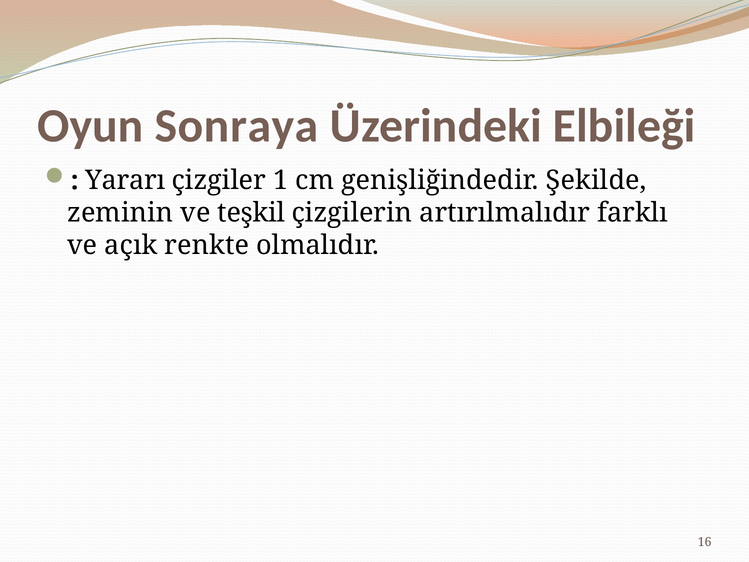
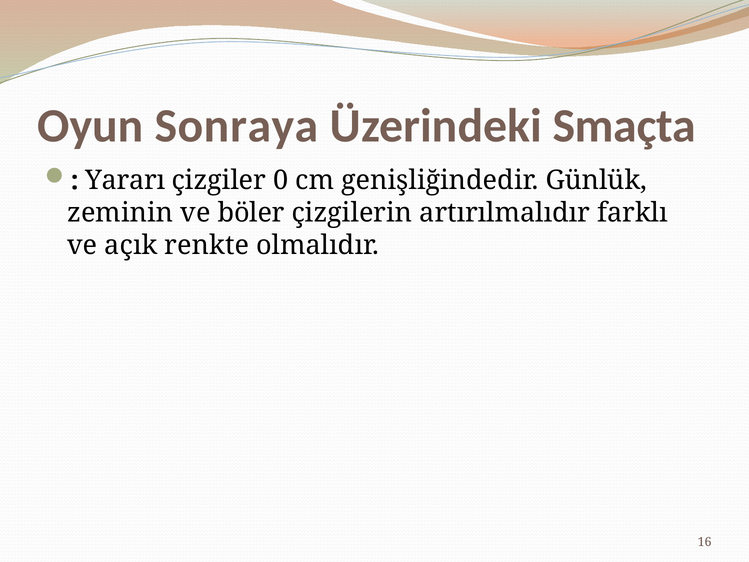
Elbileği: Elbileği -> Smaçta (624, 126)
1: 1 -> 0 (281, 180)
Şekilde: Şekilde -> Günlük (596, 180)
teşkil: teşkil -> böler (251, 213)
